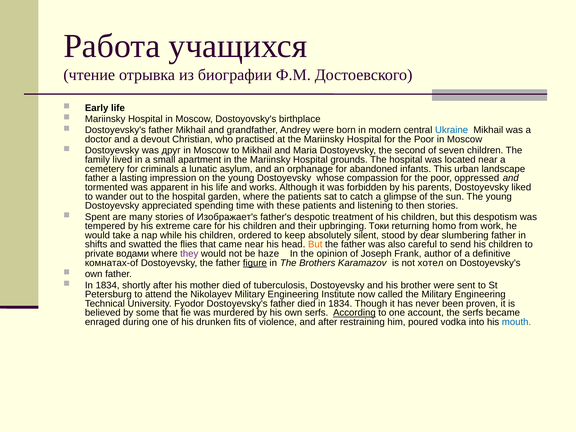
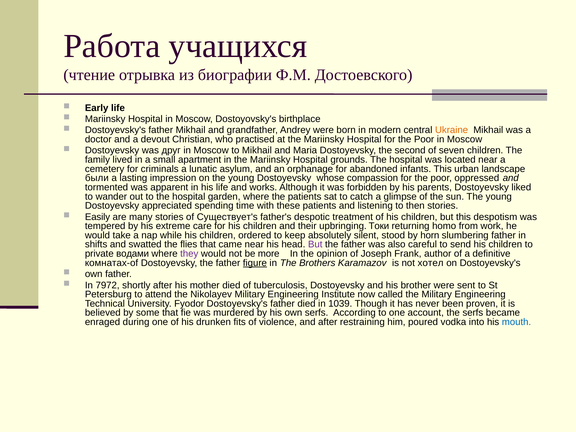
Ukraine colour: blue -> orange (452, 130)
father: father -> были (97, 178)
Spent: Spent -> Easily (98, 217)
Изображает's: Изображает's -> Существует's (227, 217)
dear: dear -> horn (430, 235)
But colour: orange -> purple (315, 244)
haze: haze -> more (269, 254)
1834: 1834 -> 7972 (108, 285)
died in 1834: 1834 -> 1039 (340, 304)
According underline: present -> none (354, 313)
